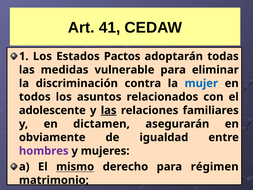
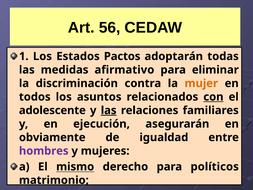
41: 41 -> 56 (110, 28)
vulnerable: vulnerable -> afirmativo (124, 70)
mujer colour: blue -> orange (201, 83)
con underline: none -> present (213, 97)
dictamen: dictamen -> ejecución (101, 124)
régimen: régimen -> políticos (215, 166)
